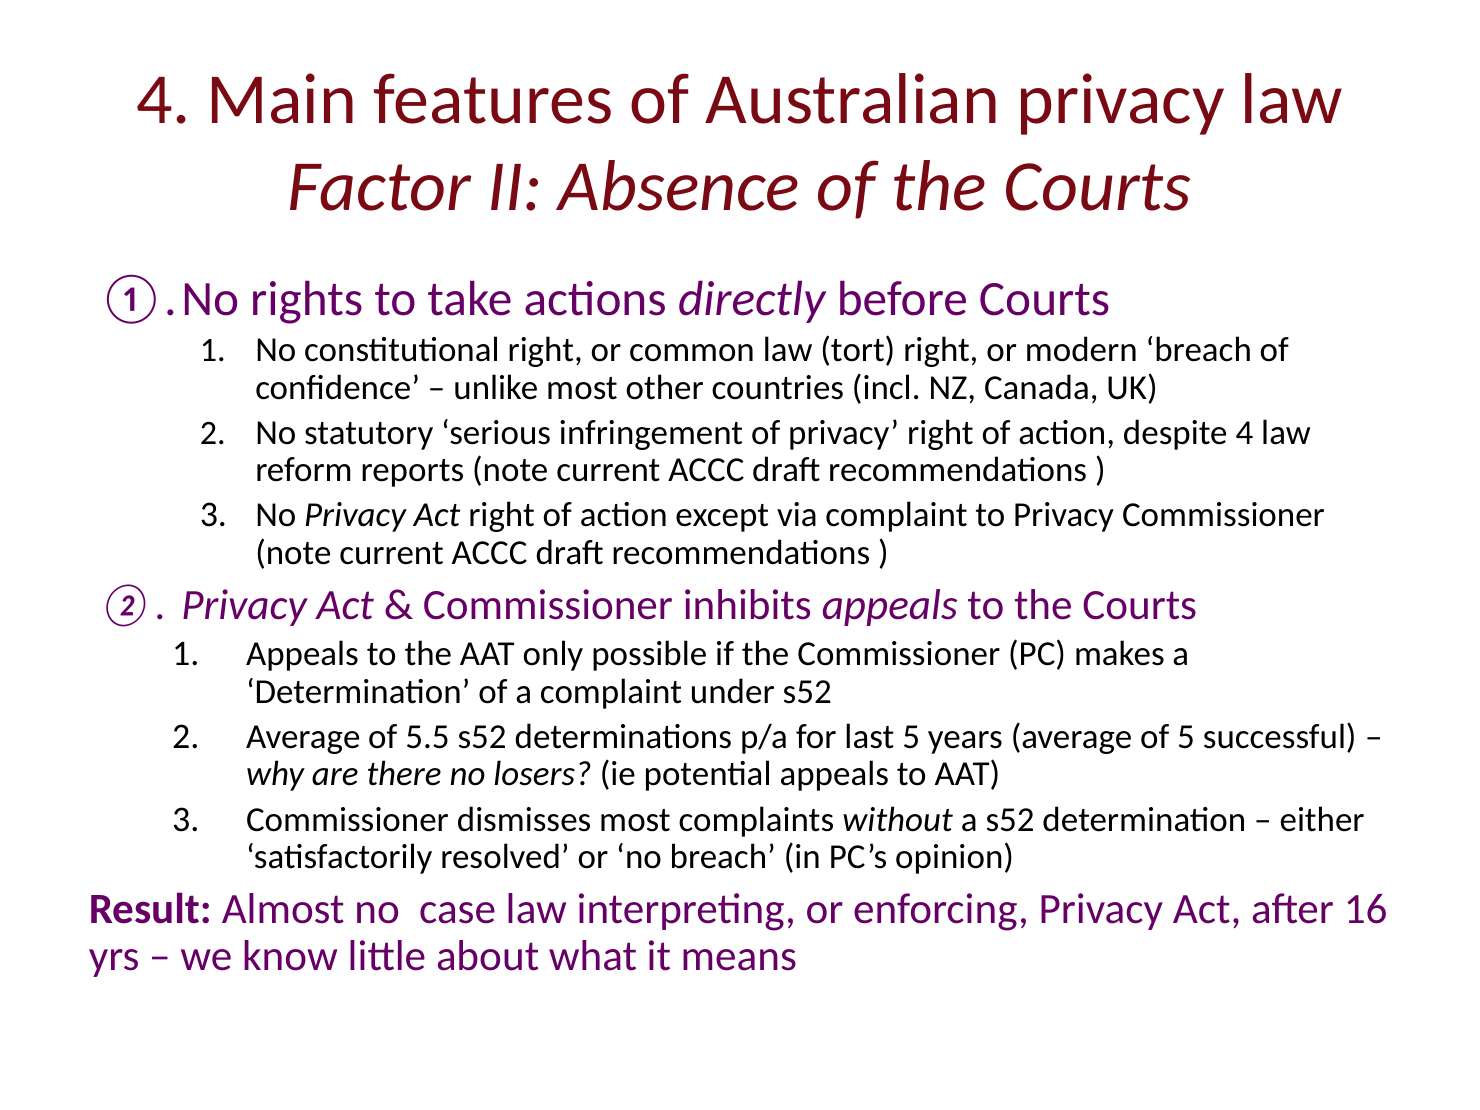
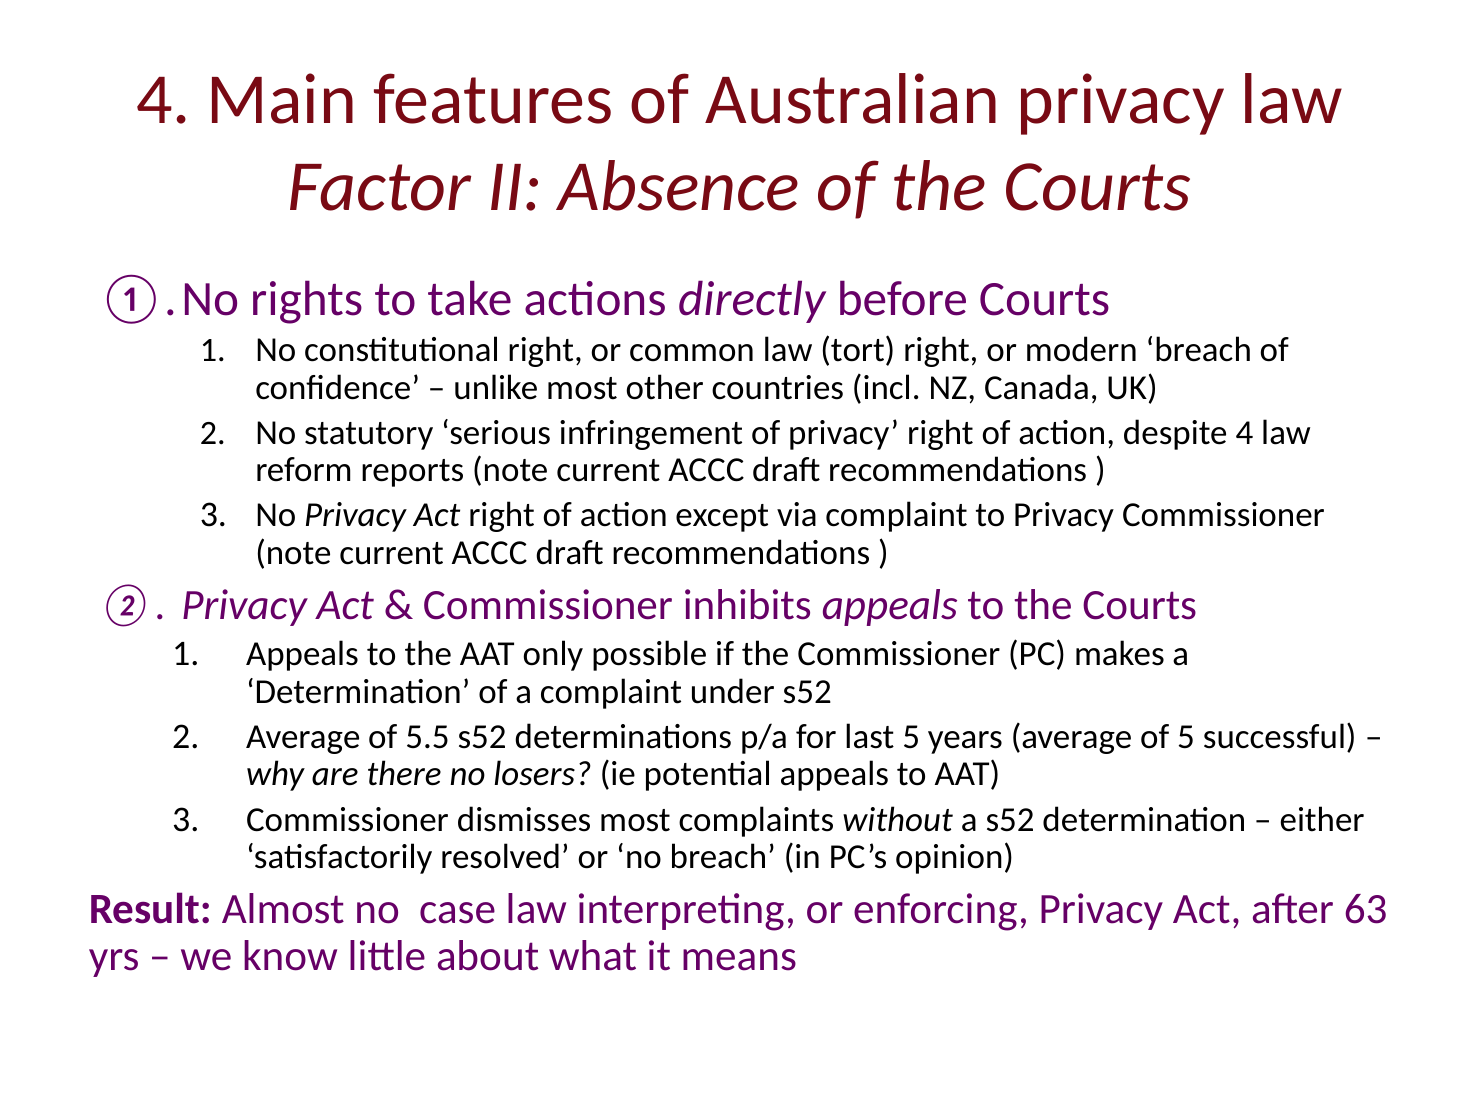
16: 16 -> 63 (1366, 909)
